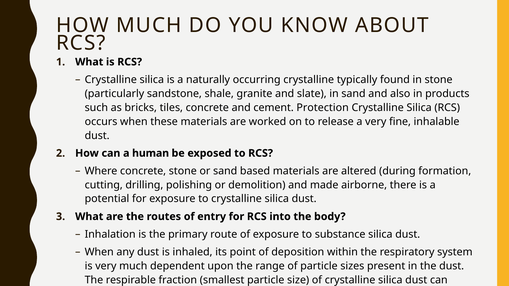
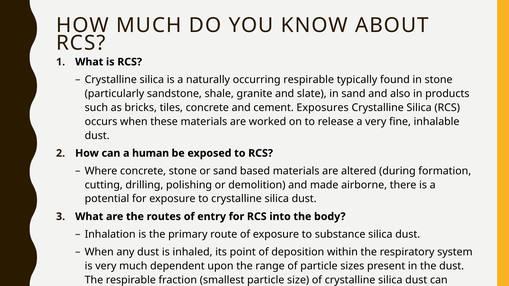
occurring crystalline: crystalline -> respirable (309, 80)
Protection: Protection -> Exposures (323, 108)
